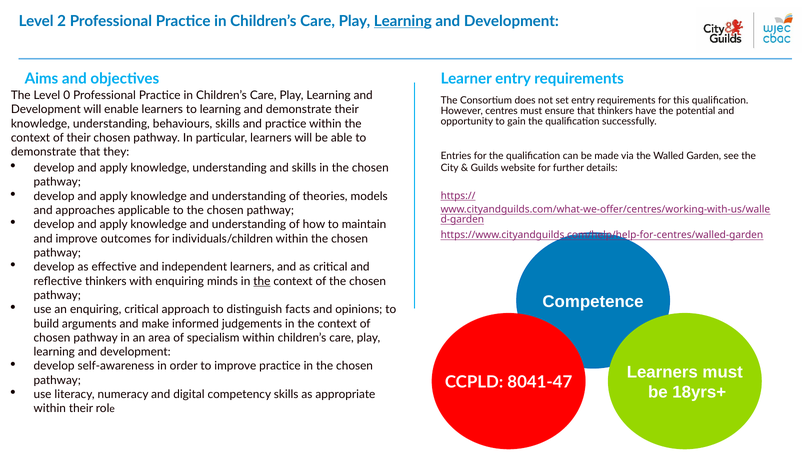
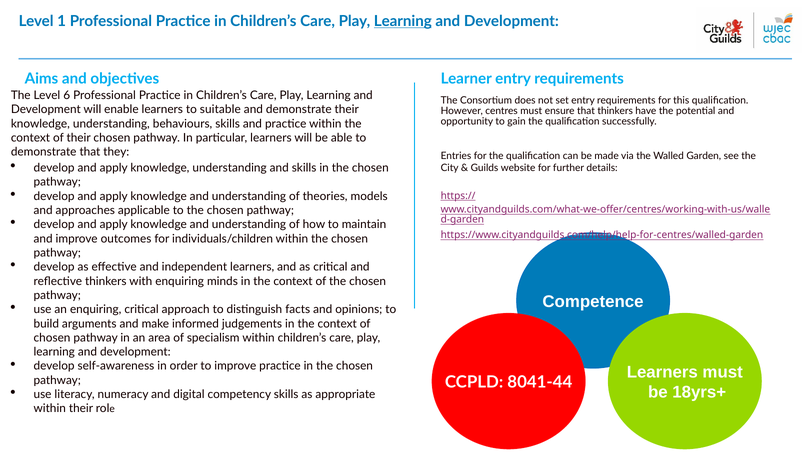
2: 2 -> 1 (62, 21)
0: 0 -> 6 (67, 95)
to learning: learning -> suitable (220, 109)
the underline: present -> none (262, 281)
8041-47: 8041-47 -> 8041-44 (540, 382)
